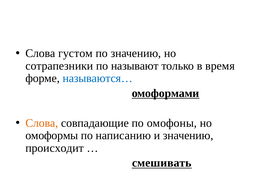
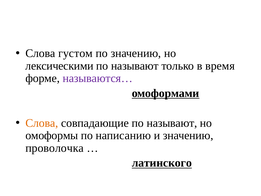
сотрапезники: сотрапезники -> лексическими (59, 66)
называются… colour: blue -> purple (98, 78)
совпадающие по омофоны: омофоны -> называют (172, 123)
происходит: происходит -> проволочка (55, 148)
смешивать: смешивать -> латинского (162, 163)
